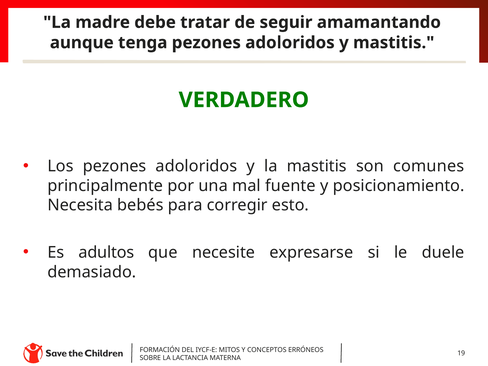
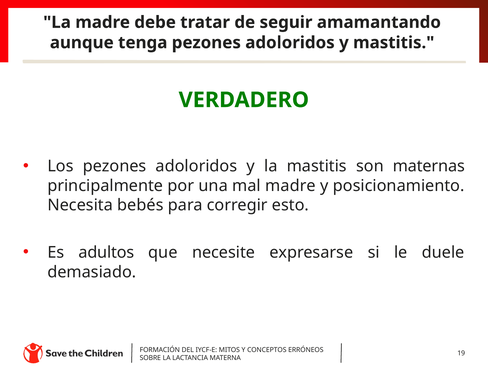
comunes: comunes -> maternas (429, 166)
mal fuente: fuente -> madre (290, 186)
